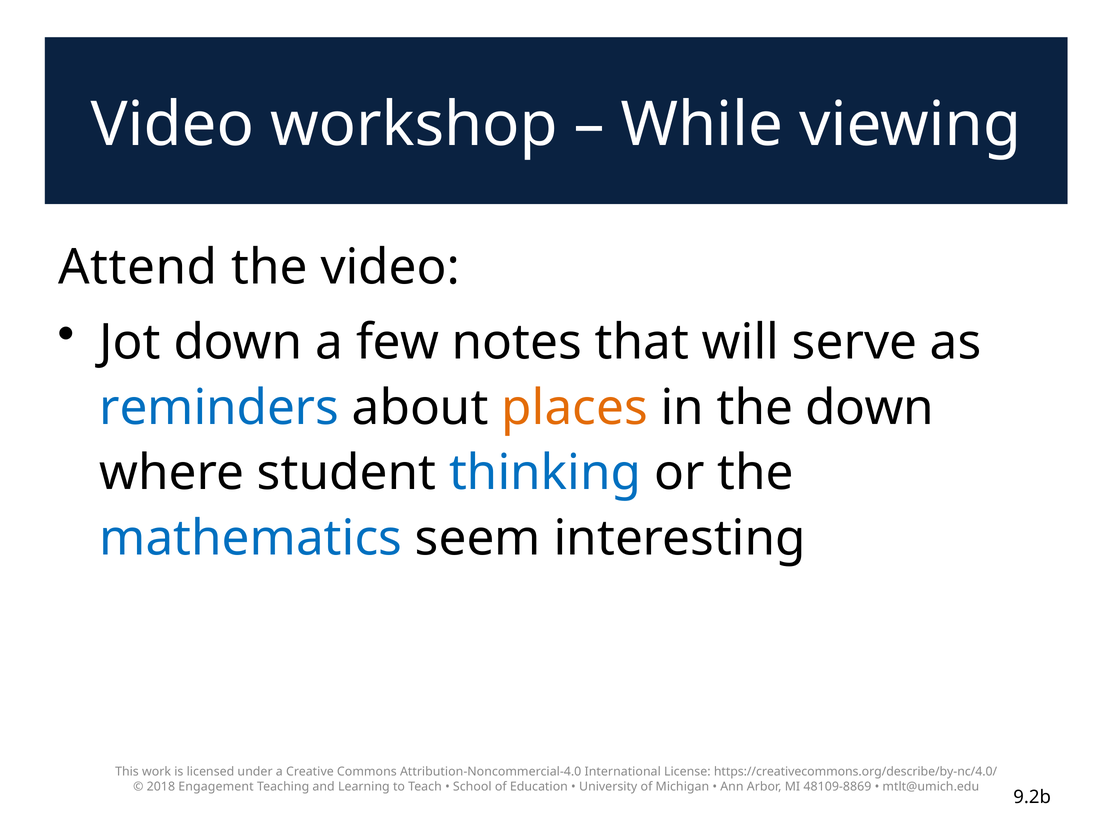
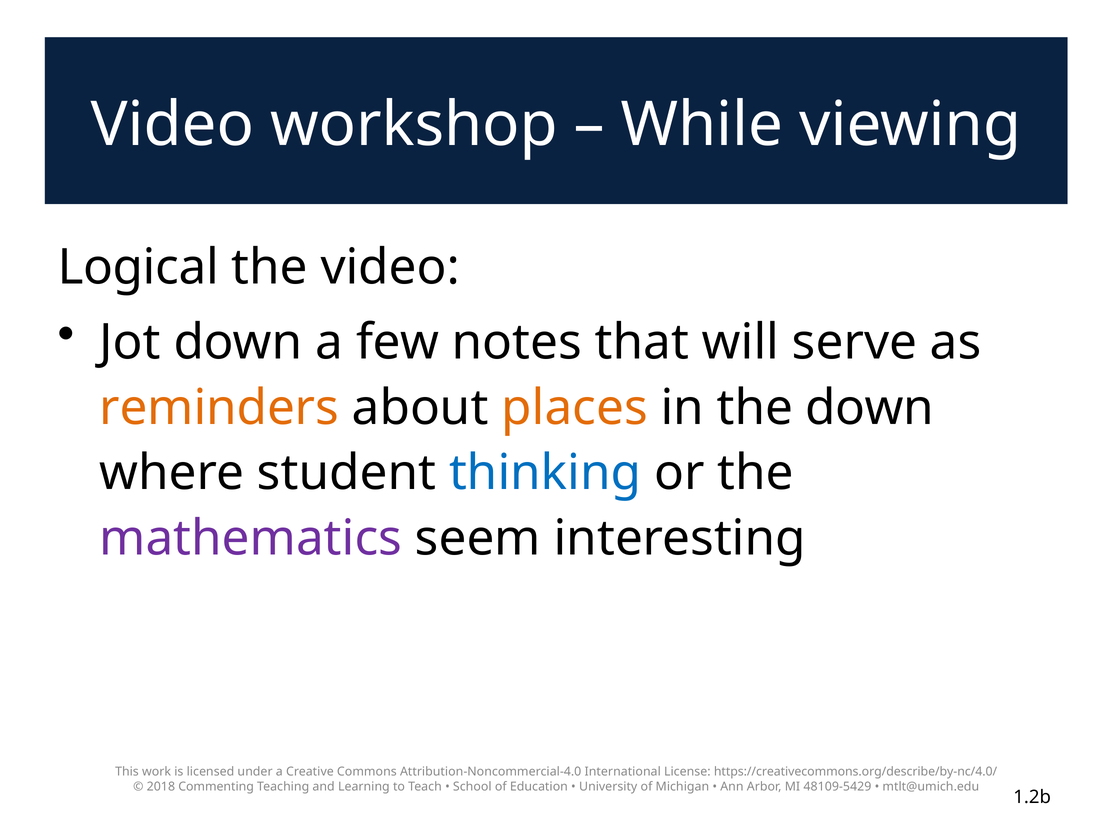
Attend: Attend -> Logical (138, 267)
reminders colour: blue -> orange (219, 408)
mathematics colour: blue -> purple (251, 539)
Engagement: Engagement -> Commenting (216, 787)
48109-8869: 48109-8869 -> 48109-5429 (837, 787)
9.2b: 9.2b -> 1.2b (1032, 798)
